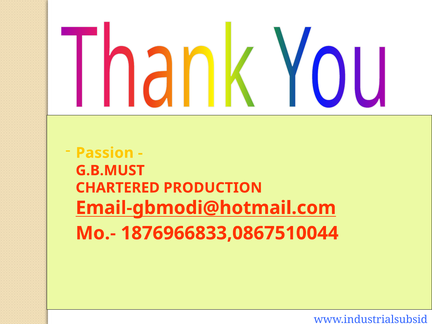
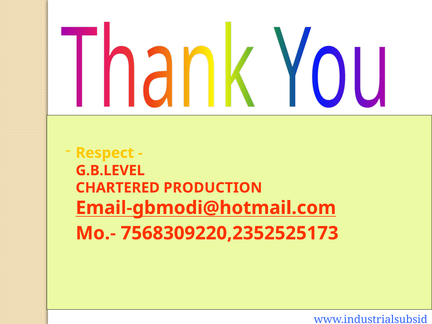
Passion: Passion -> Respect (105, 153)
G.B.MUST: G.B.MUST -> G.B.LEVEL (110, 170)
1876966833,0867510044: 1876966833,0867510044 -> 7568309220,2352525173 (230, 233)
